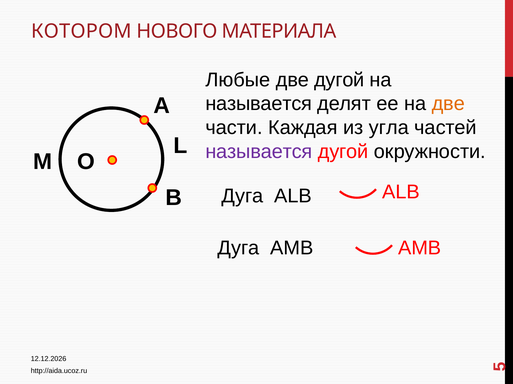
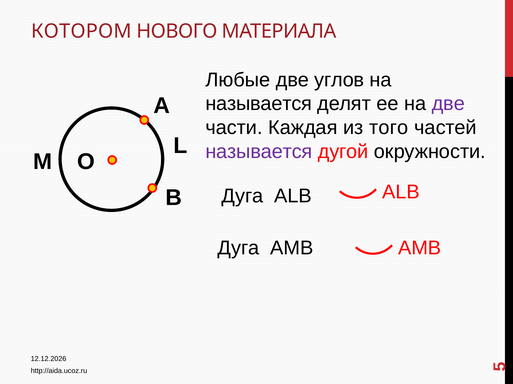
две дугой: дугой -> углов (339, 80)
две colour: orange -> purple (448, 104)
угла: угла -> того (389, 128)
